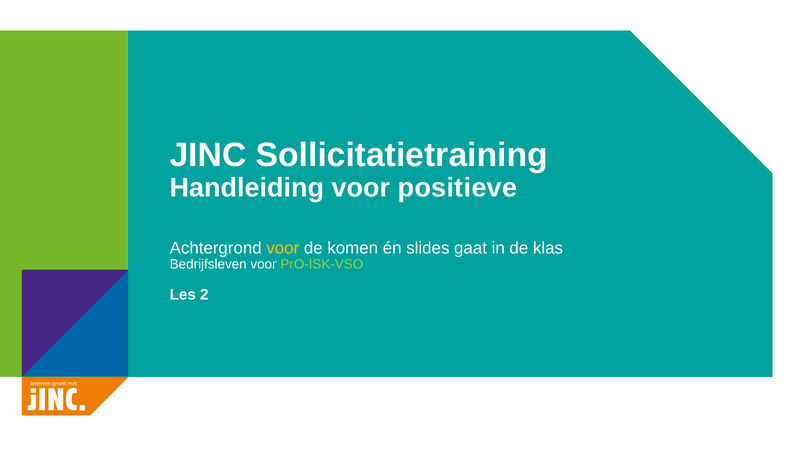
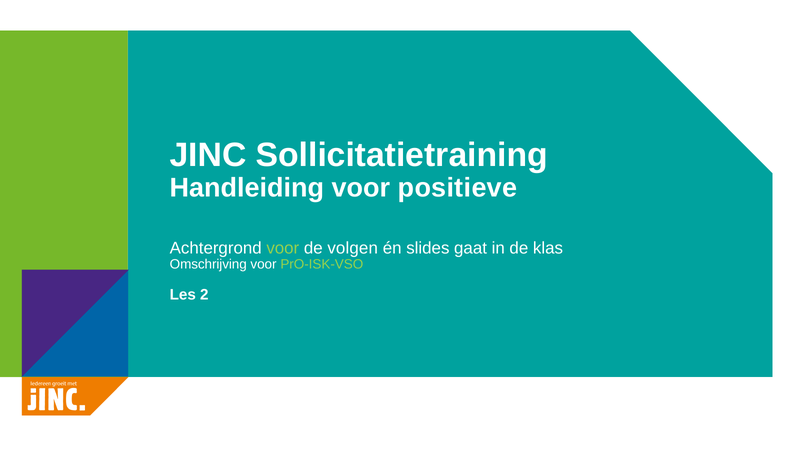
voor colour: yellow -> light green (283, 248)
komen: komen -> volgen (353, 248)
Bedrijfsleven: Bedrijfsleven -> Omschrijving (208, 264)
